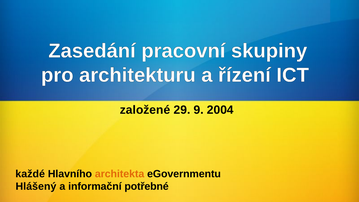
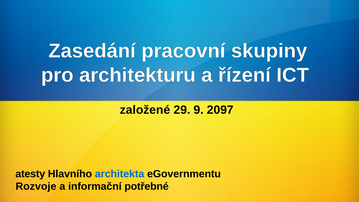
2004: 2004 -> 2097 (220, 110)
každé: každé -> atesty (30, 174)
architekta colour: orange -> blue (120, 174)
Hlášený: Hlášený -> Rozvoje (36, 186)
